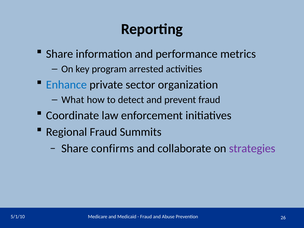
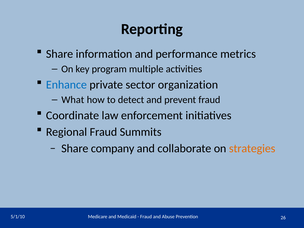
arrested: arrested -> multiple (146, 69)
confirms: confirms -> company (113, 149)
strategies colour: purple -> orange (252, 149)
